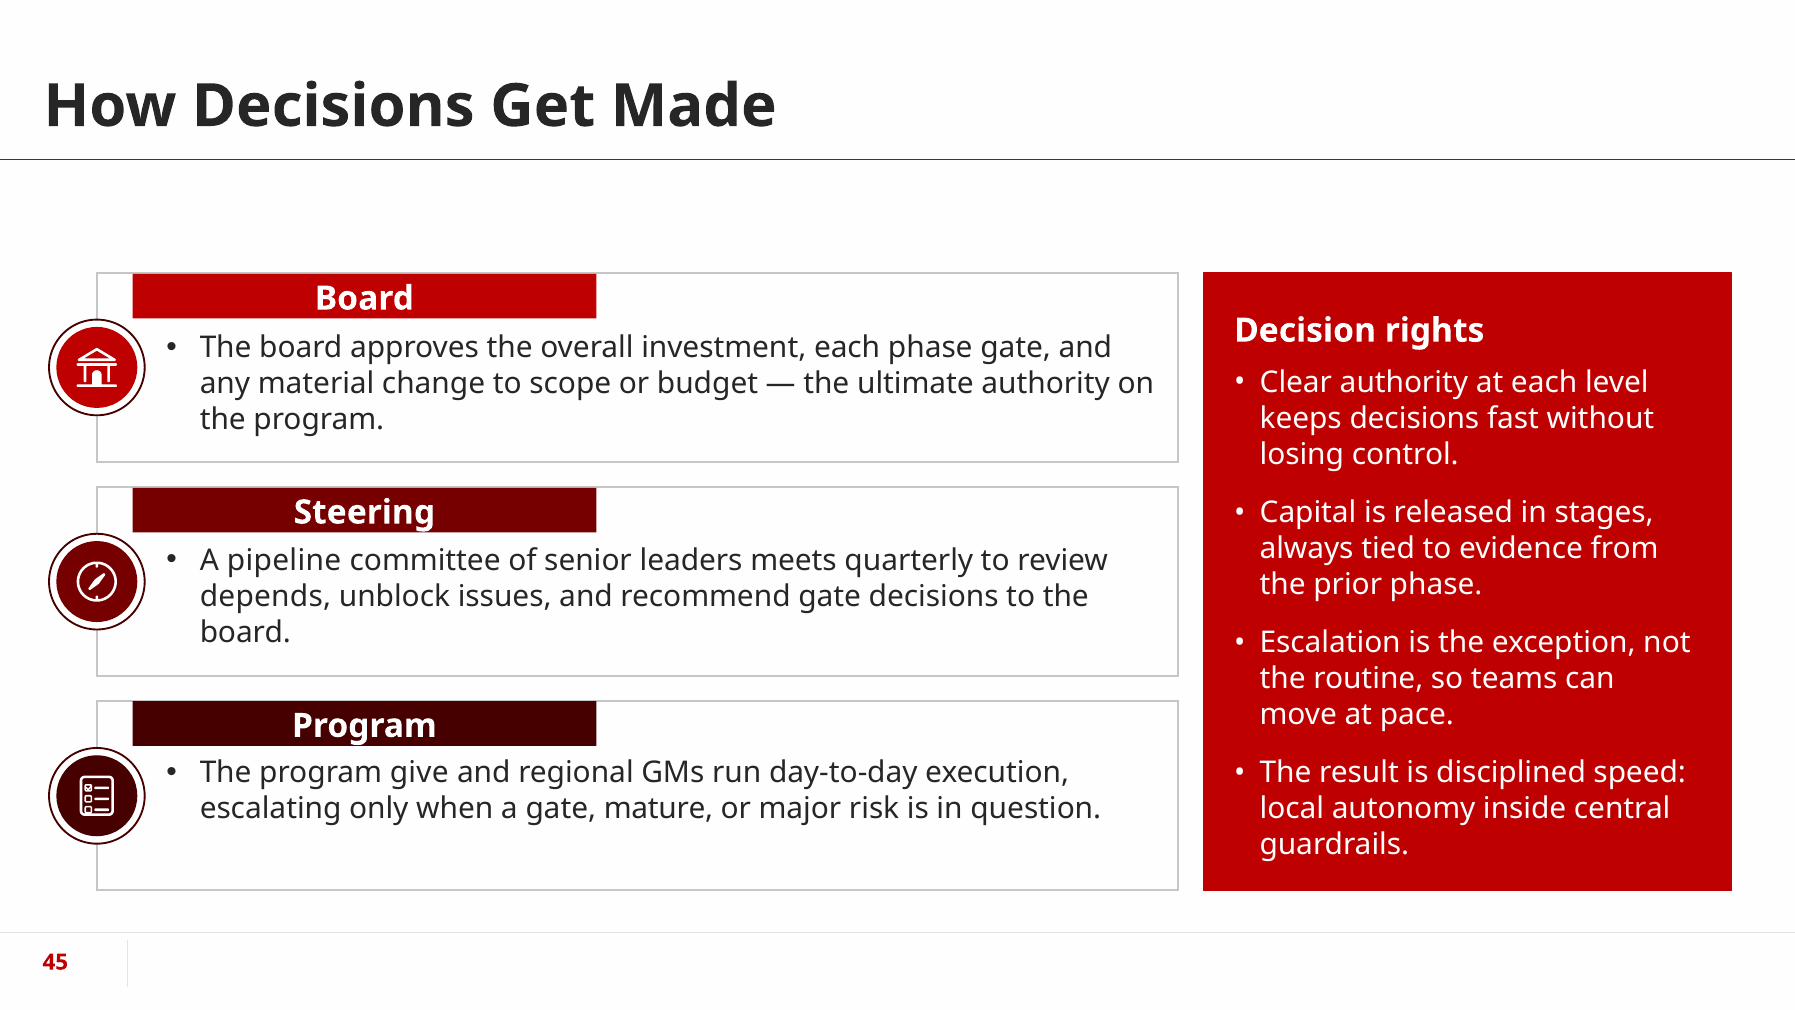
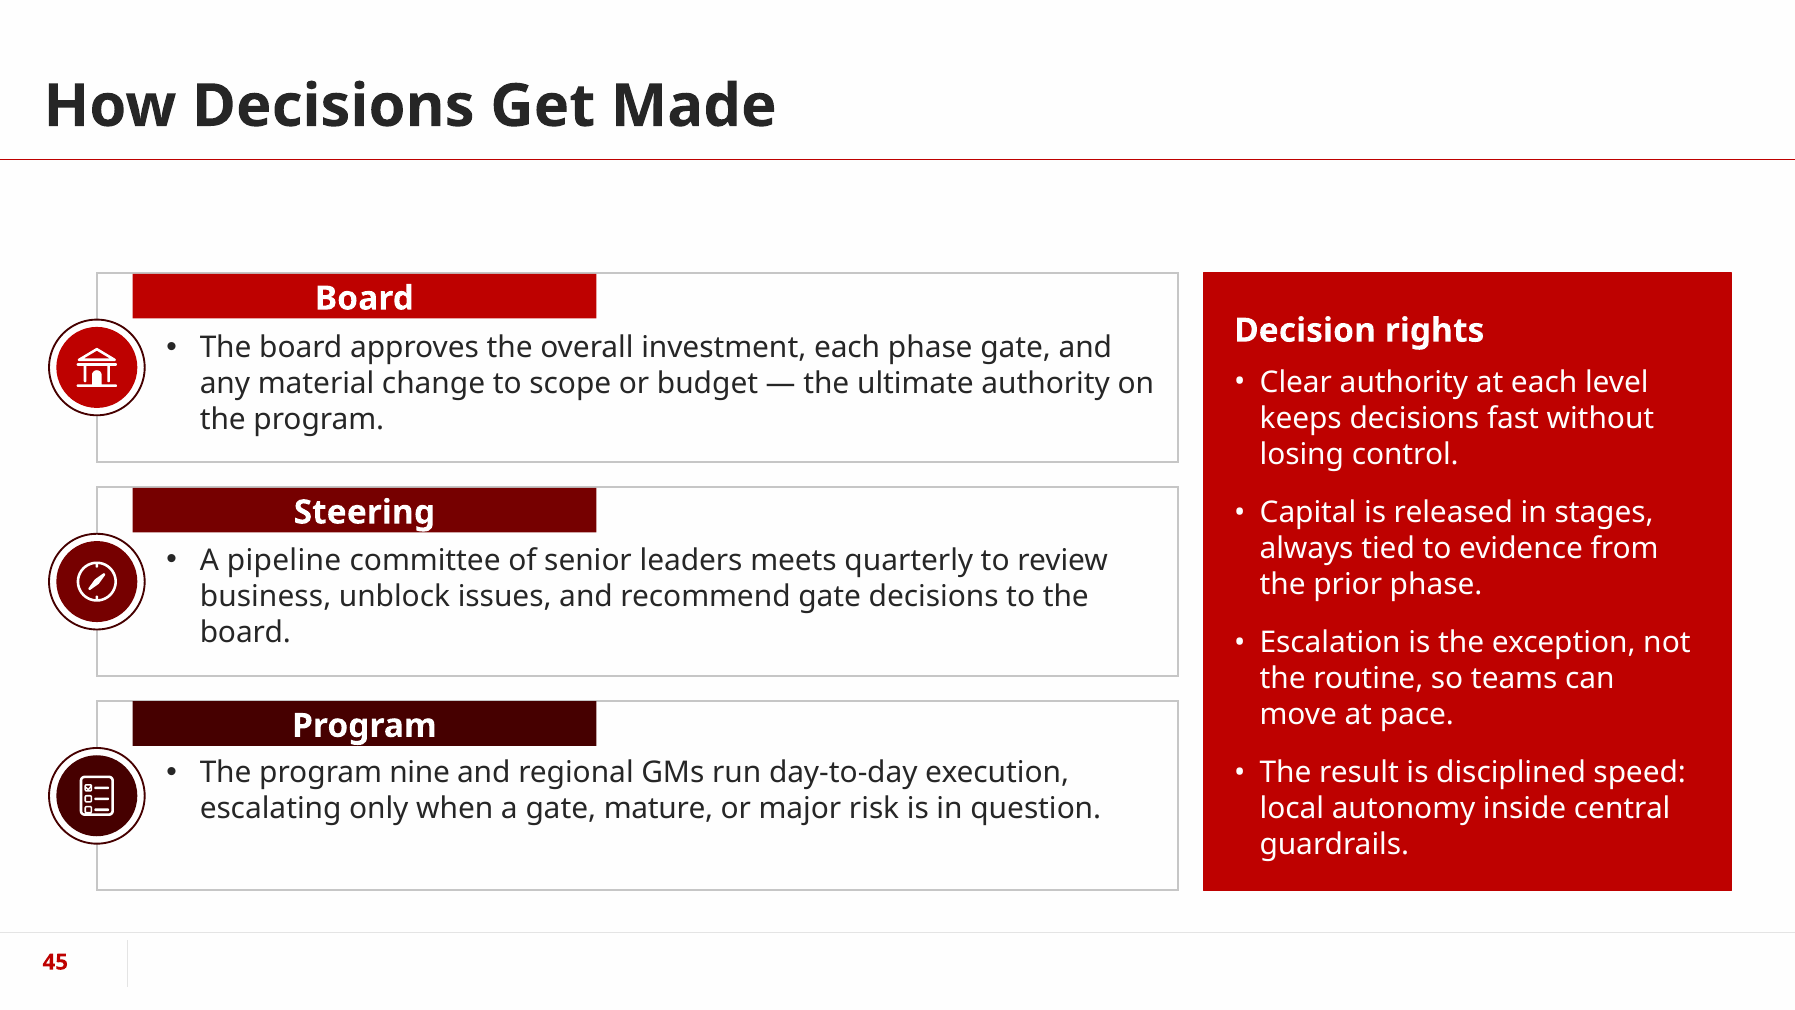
depends: depends -> business (266, 597)
give: give -> nine (420, 773)
